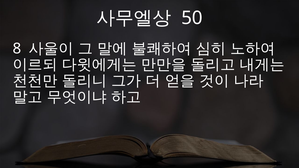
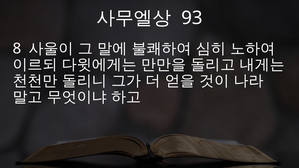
50: 50 -> 93 (192, 18)
